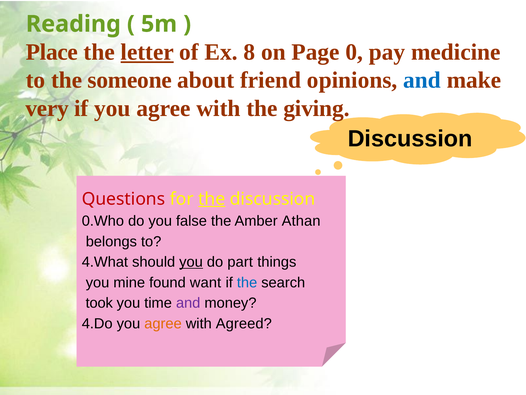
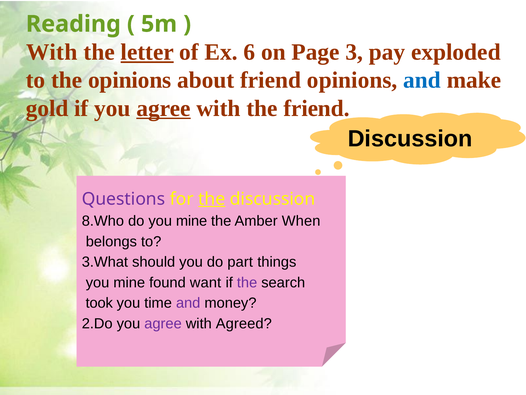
Place: Place -> With (52, 52)
8: 8 -> 6 (249, 52)
0: 0 -> 3 (354, 52)
medicine: medicine -> exploded (456, 52)
the someone: someone -> opinions (130, 80)
very: very -> gold (47, 108)
agree underline: none -> present (164, 108)
the giving: giving -> friend (316, 108)
Questions colour: red -> purple (123, 199)
0.Who: 0.Who -> 8.Who (103, 221)
do you false: false -> mine (192, 221)
Athan: Athan -> When (301, 221)
4.What: 4.What -> 3.What (105, 262)
you underline: present -> none (191, 262)
the colour: blue -> purple (247, 282)
4.Do: 4.Do -> 2.Do (97, 323)
agree colour: orange -> purple (163, 323)
